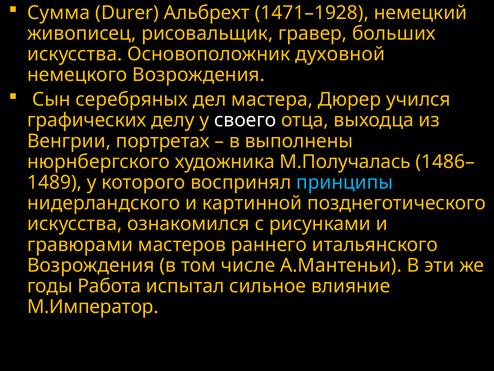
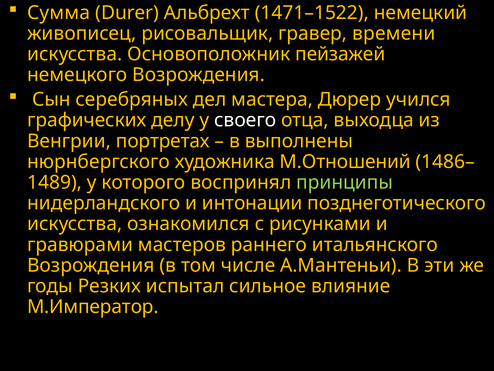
1471–1928: 1471–1928 -> 1471–1522 (312, 13)
больших: больших -> времени (394, 33)
духовной: духовной -> пейзажей (340, 54)
М.Получалась: М.Получалась -> М.Отношений (345, 162)
принципы colour: light blue -> light green (345, 182)
картинной: картинной -> интонации (252, 203)
Работа: Работа -> Резких (109, 286)
